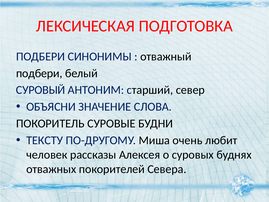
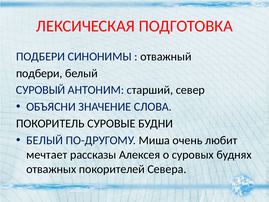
ТЕКСТУ: ТЕКСТУ -> БЕЛЫЙ (45, 140)
человек: человек -> мечтает (47, 154)
